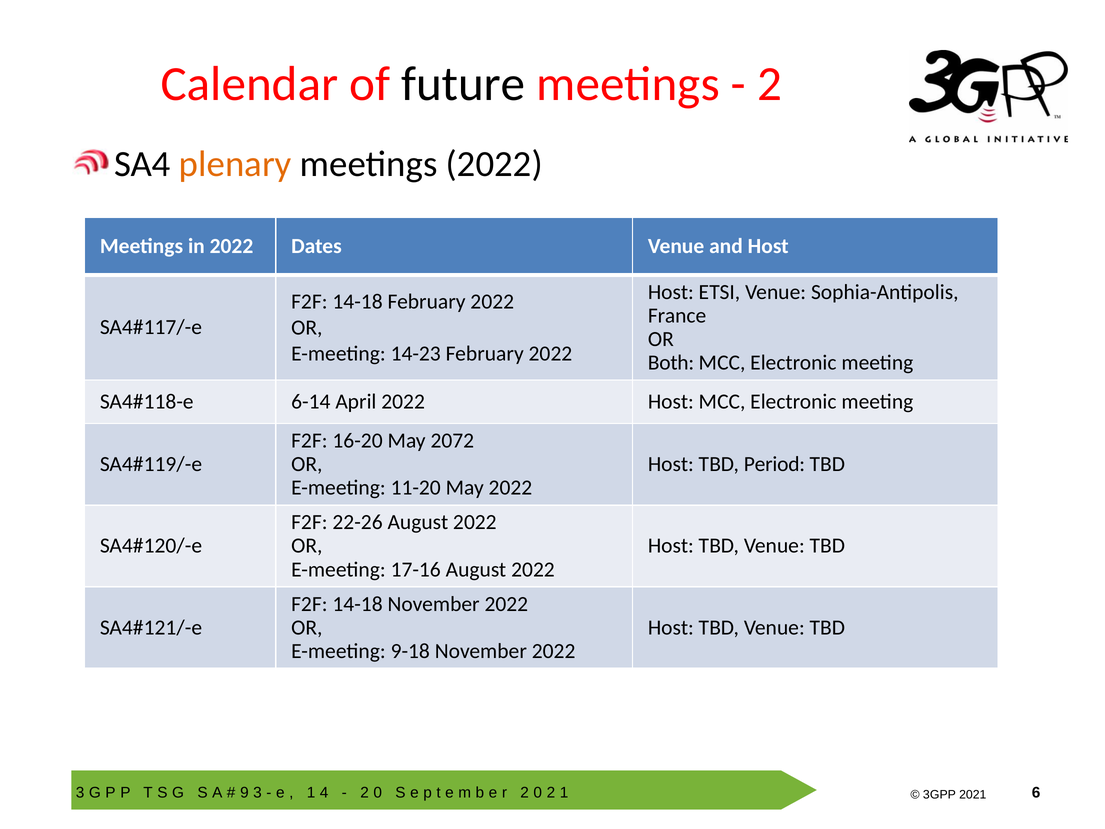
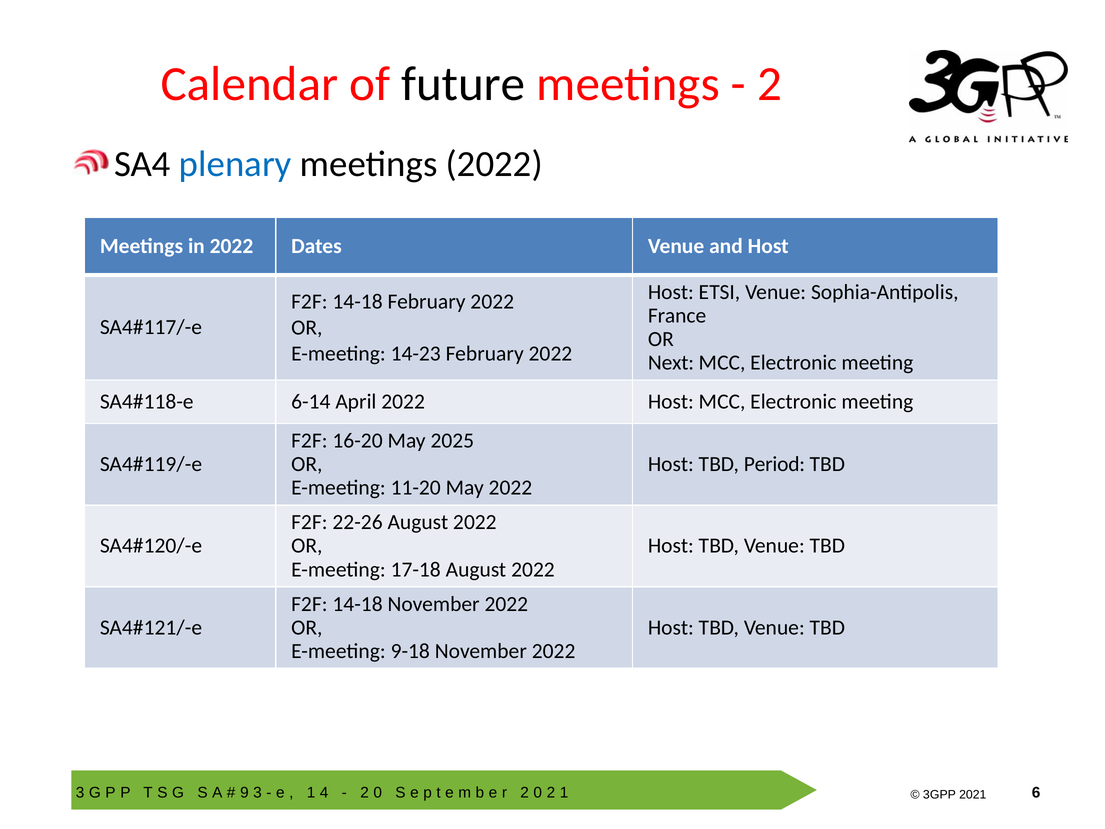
plenary colour: orange -> blue (235, 164)
Both: Both -> Next (671, 363)
2072: 2072 -> 2025 (452, 441)
17-16: 17-16 -> 17-18 (416, 569)
